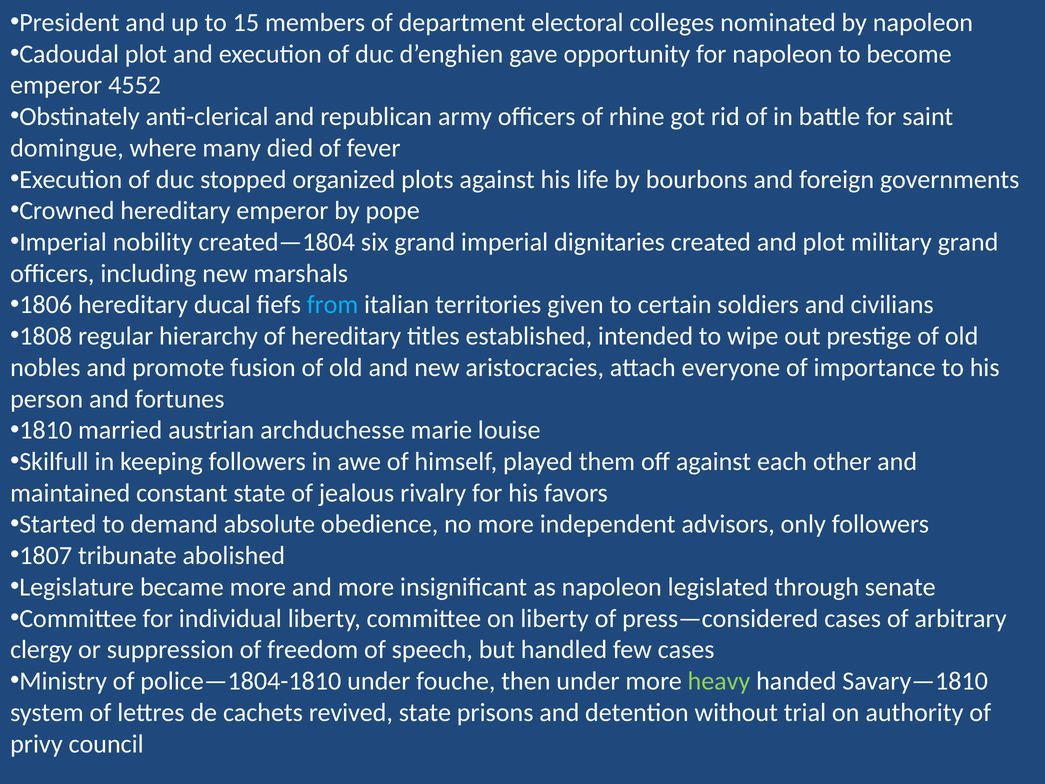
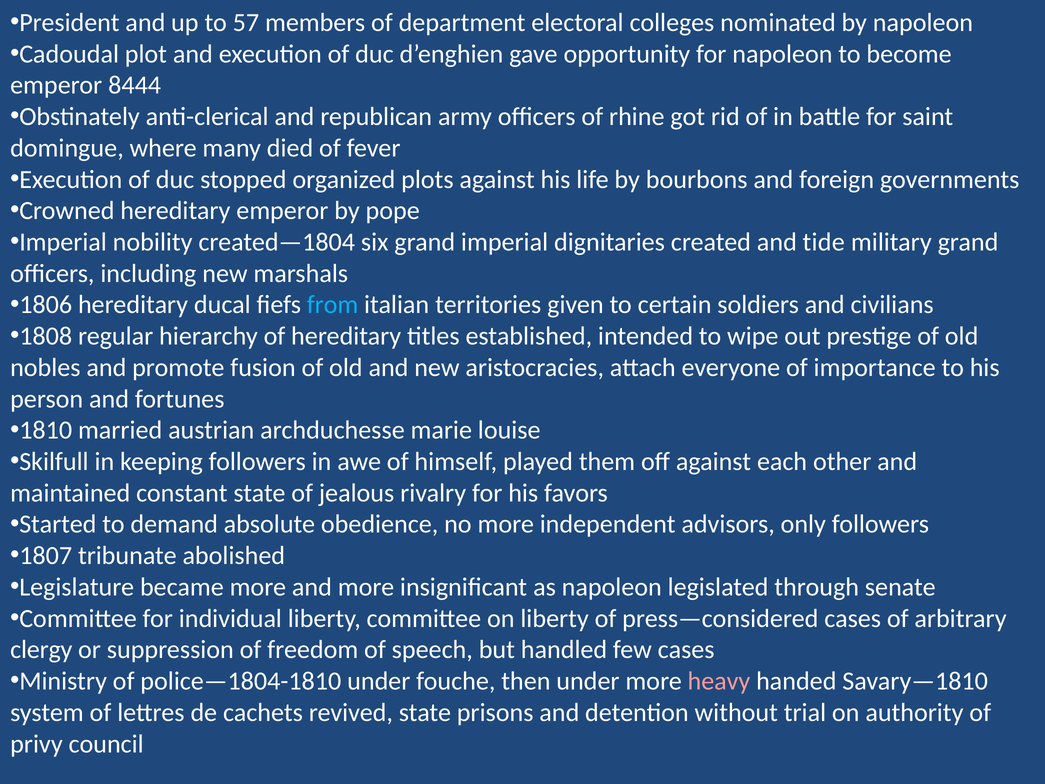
15: 15 -> 57 (246, 23)
4552: 4552 -> 8444 (135, 85)
and plot: plot -> tide (824, 242)
heavy colour: light green -> pink (719, 681)
